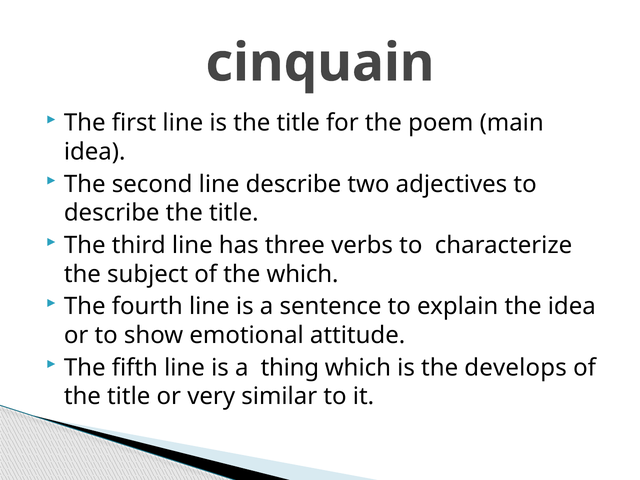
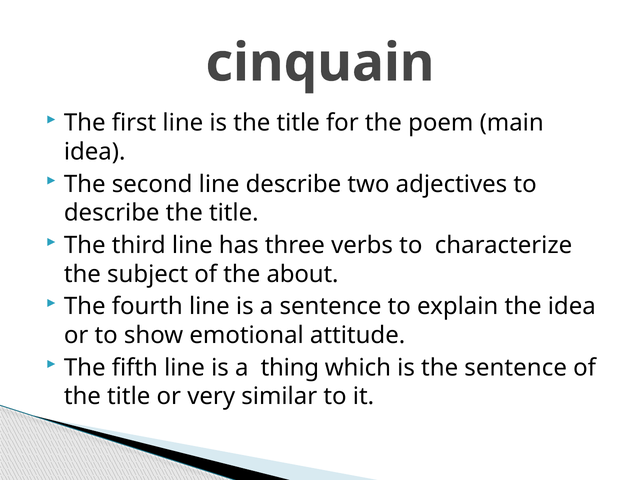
the which: which -> about (303, 274)
the develops: develops -> sentence (516, 368)
